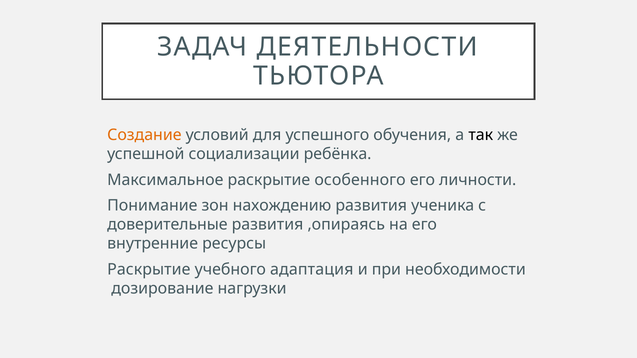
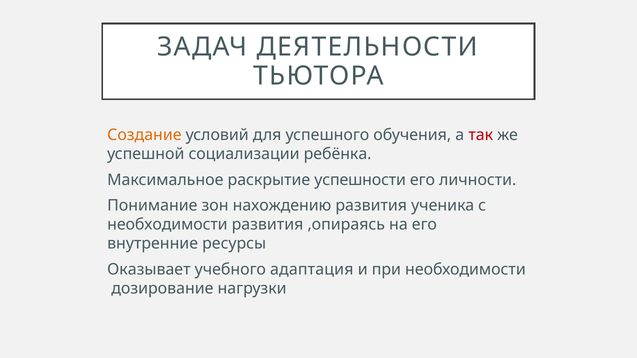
так colour: black -> red (481, 135)
особенного: особенного -> успешности (360, 180)
доверительные: доверительные -> необходимости (167, 225)
Раскрытие: Раскрытие -> Оказывает (149, 270)
